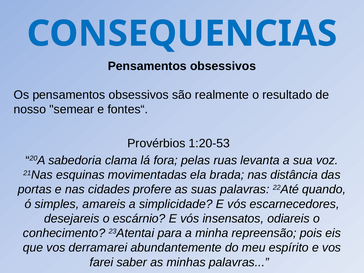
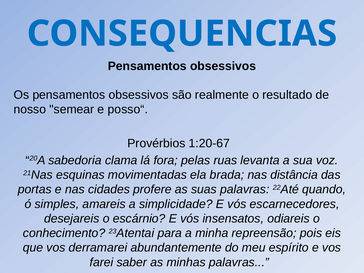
fontes“: fontes“ -> posso“ (128, 109)
1:20-53: 1:20-53 -> 1:20-67 (209, 143)
